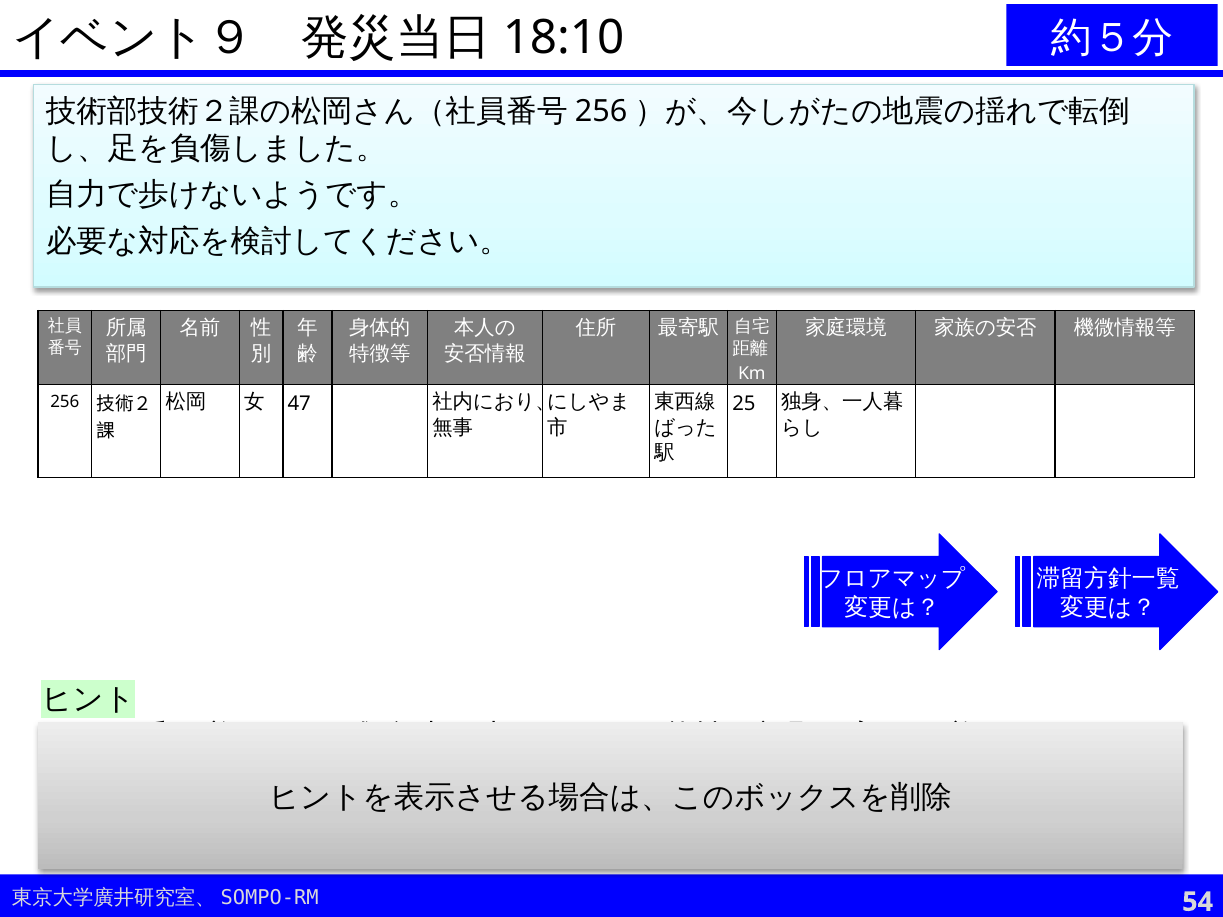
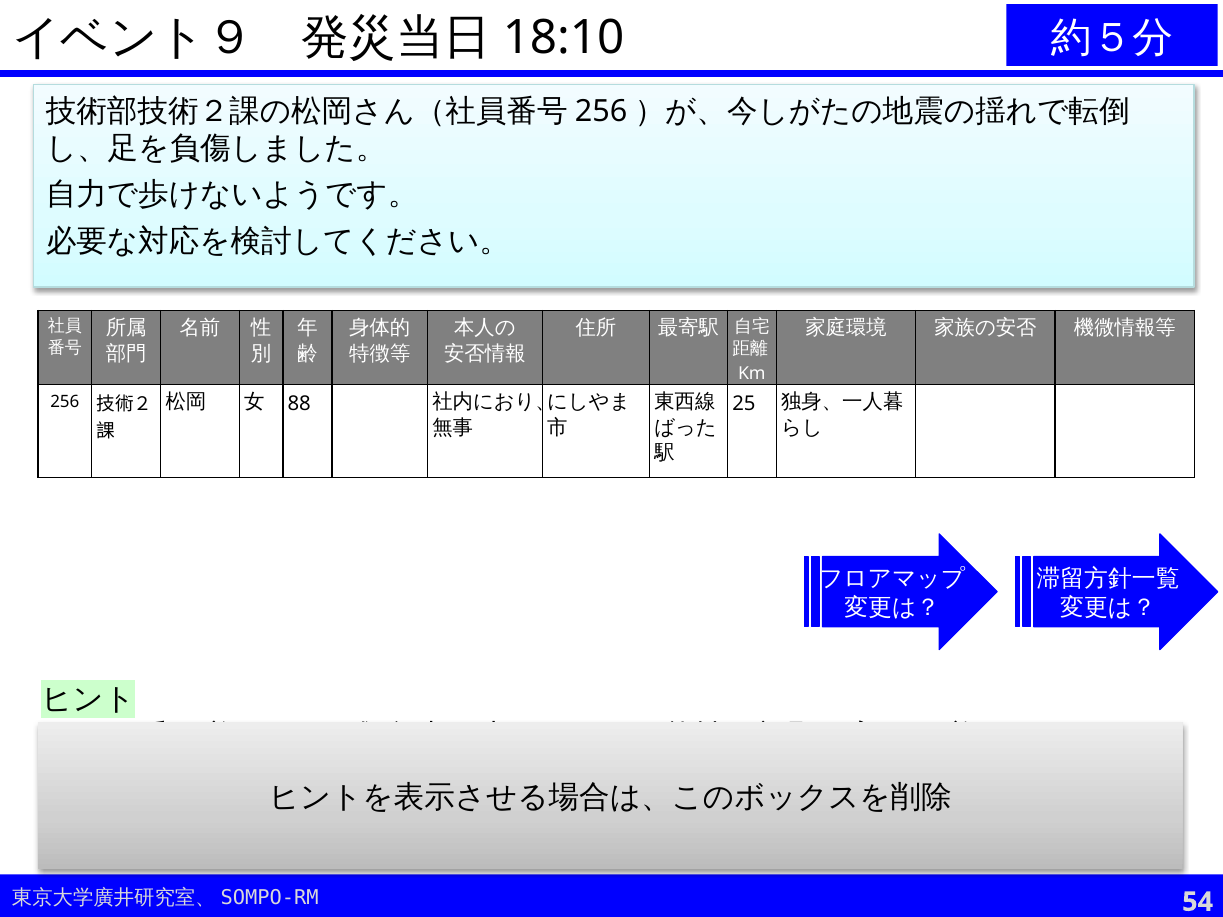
47: 47 -> 88 (299, 404)
